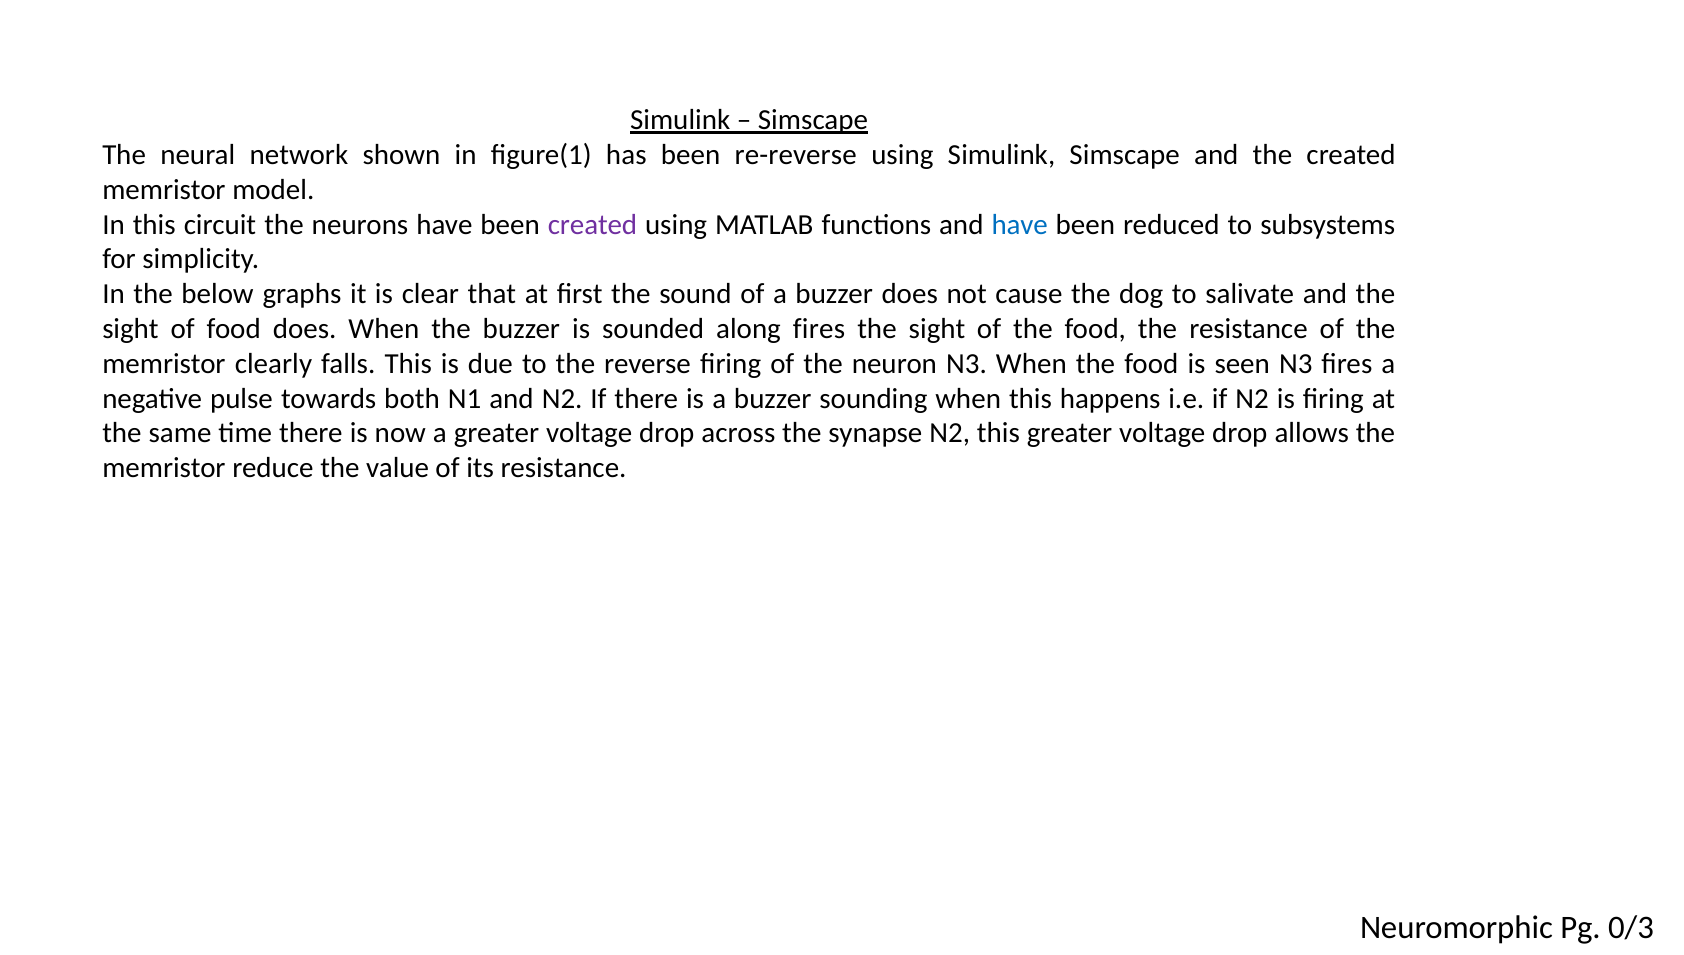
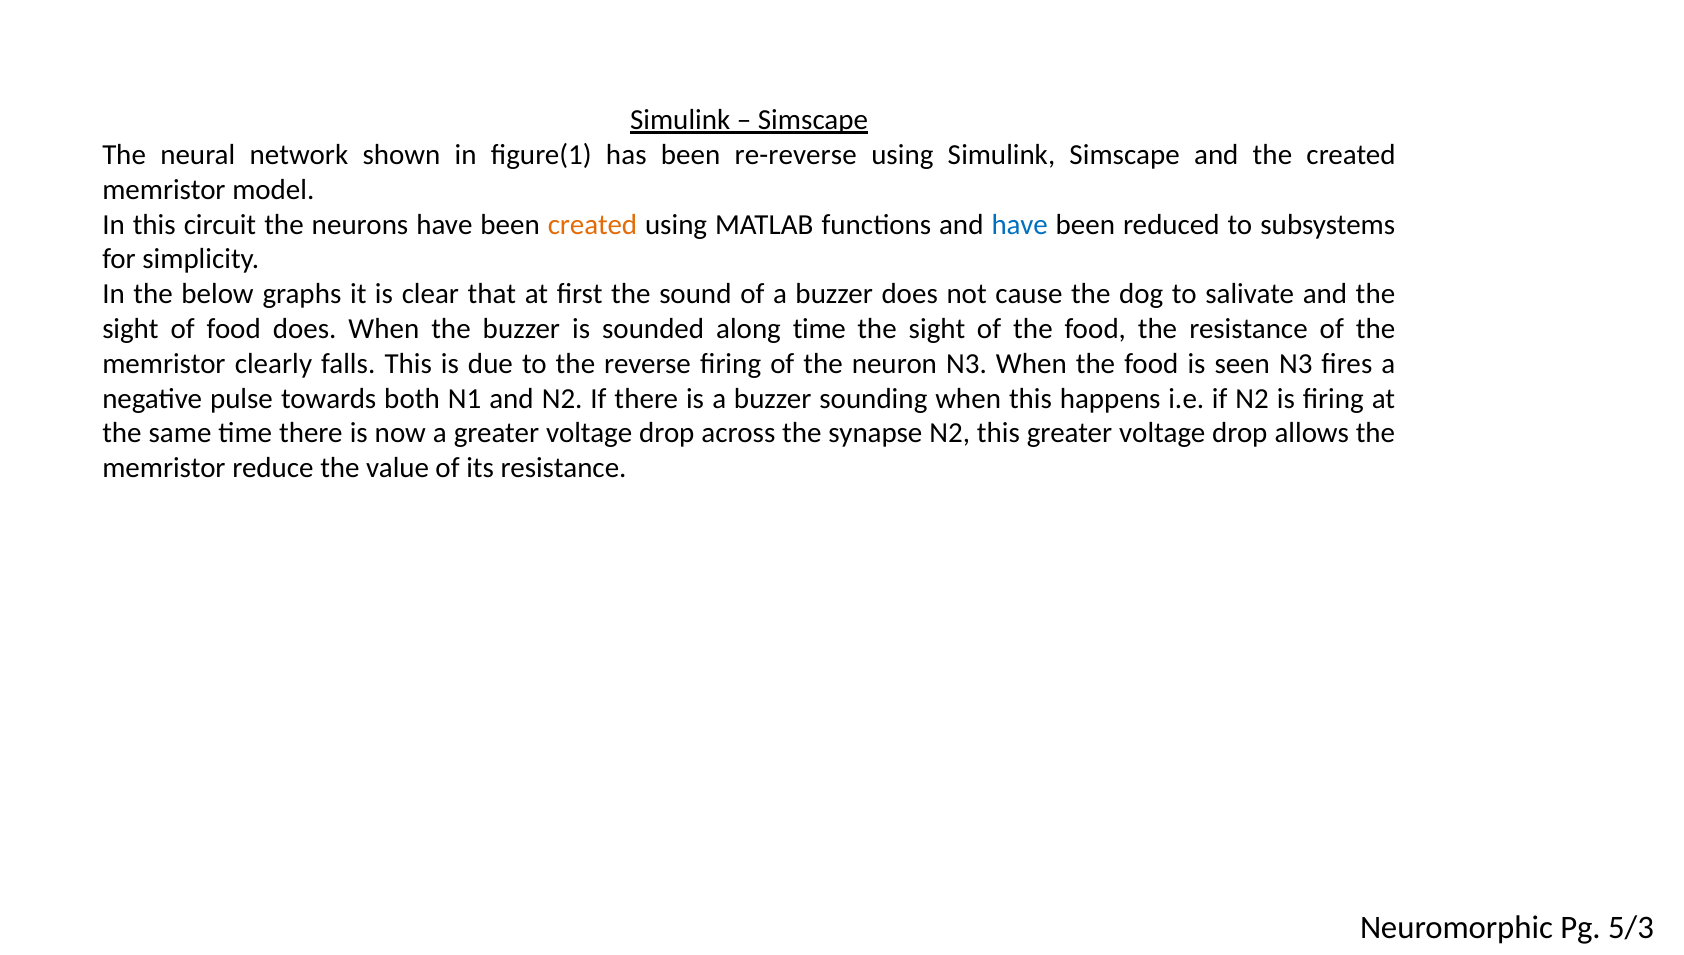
created colour: purple -> orange (593, 225)
along fires: fires -> time (819, 329)
0/3: 0/3 -> 5/3 (1631, 928)
